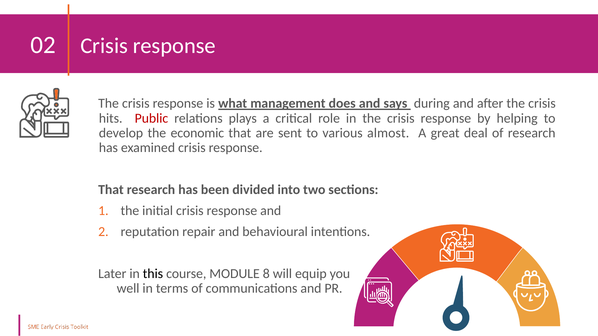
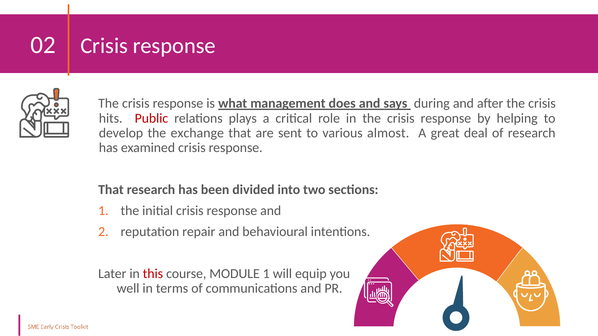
economic: economic -> exchange (197, 133)
this colour: black -> red (153, 274)
MODULE 8: 8 -> 1 (266, 274)
